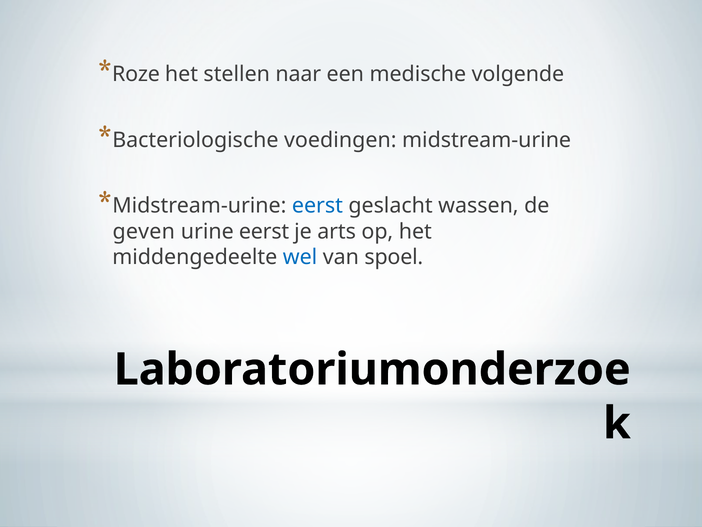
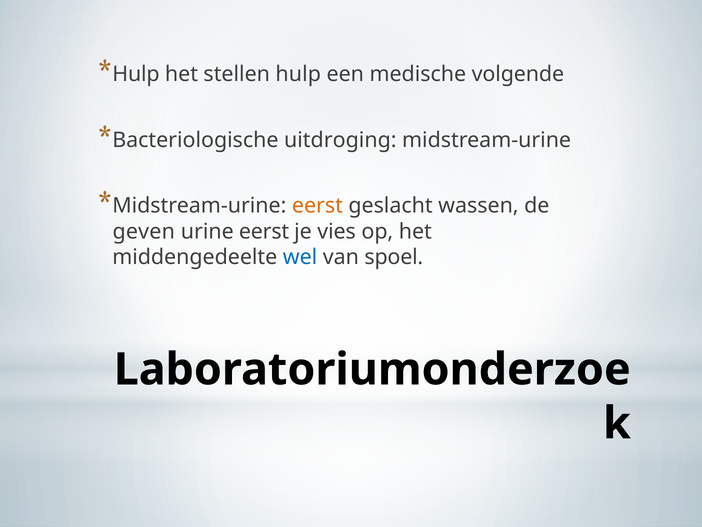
Roze: Roze -> Hulp (136, 74)
stellen naar: naar -> hulp (298, 74)
voedingen: voedingen -> uitdroging (340, 140)
eerst colour: blue -> orange (317, 206)
arts: arts -> vies (337, 231)
